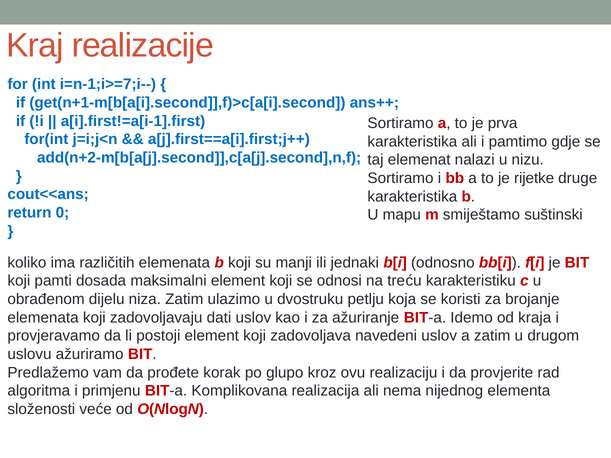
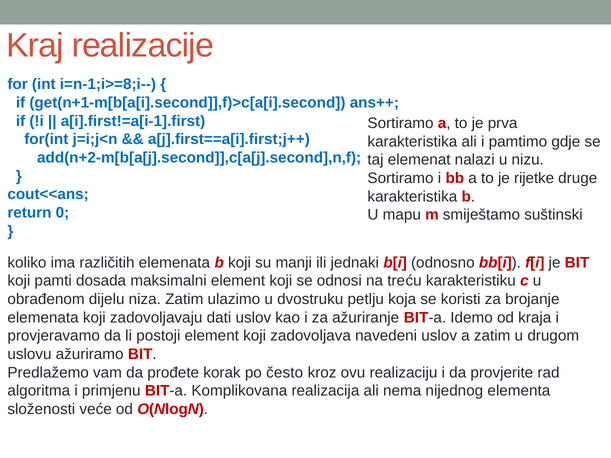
i=n-1;i>=7;i--: i=n-1;i>=7;i-- -> i=n-1;i>=8;i-- (108, 84)
glupo: glupo -> često (285, 373)
